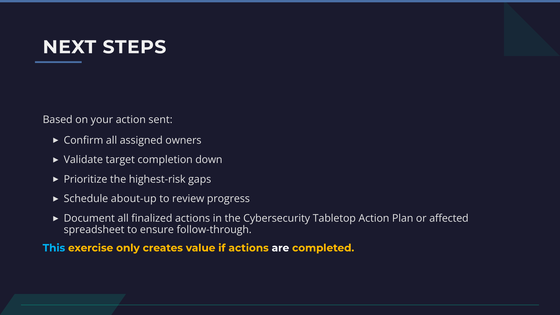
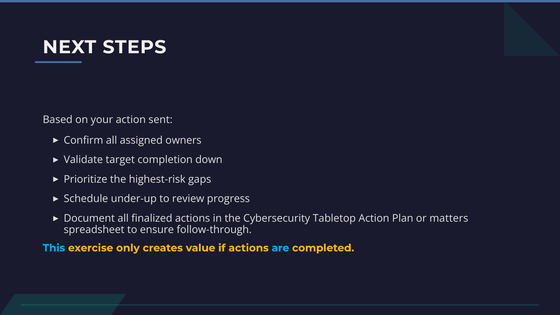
about-up: about-up -> under-up (134, 199)
affected: affected -> matters (449, 218)
are colour: white -> light blue (280, 248)
